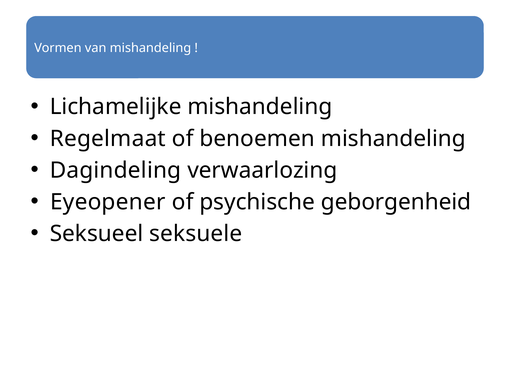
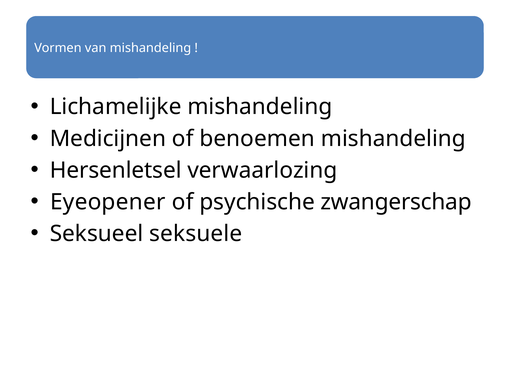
Regelmaat: Regelmaat -> Medicijnen (108, 139)
Dagindeling: Dagindeling -> Hersenletsel (116, 170)
geborgenheid: geborgenheid -> zwangerschap (396, 202)
